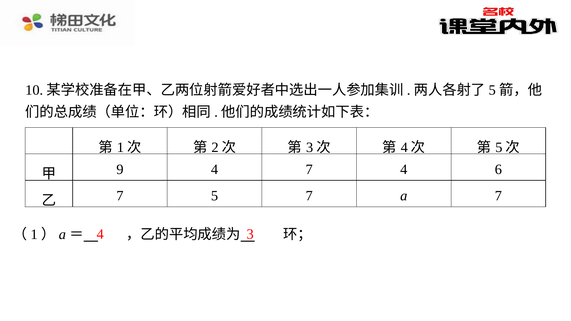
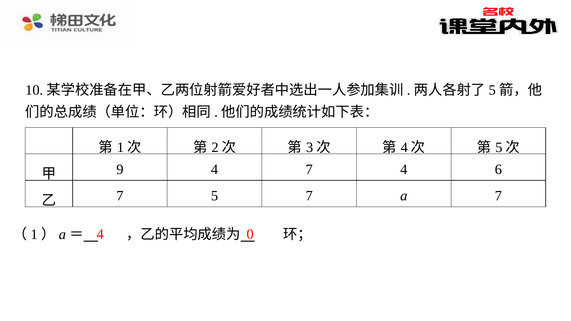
3: 3 -> 0 (250, 234)
